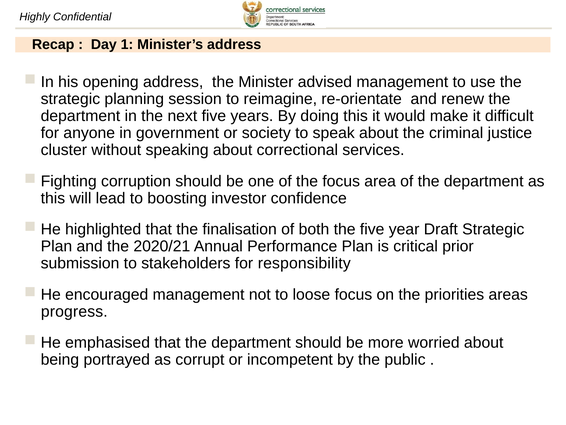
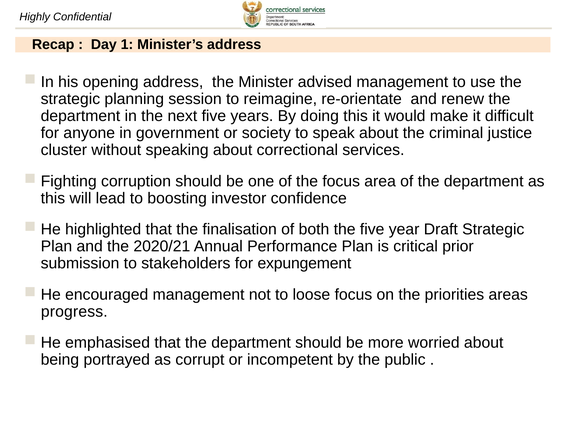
responsibility: responsibility -> expungement (304, 263)
